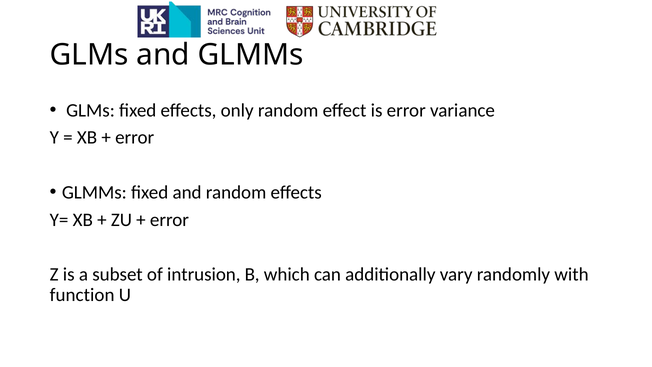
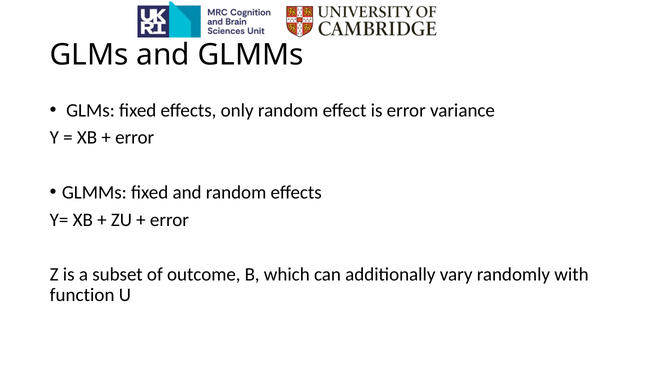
intrusion: intrusion -> outcome (204, 274)
